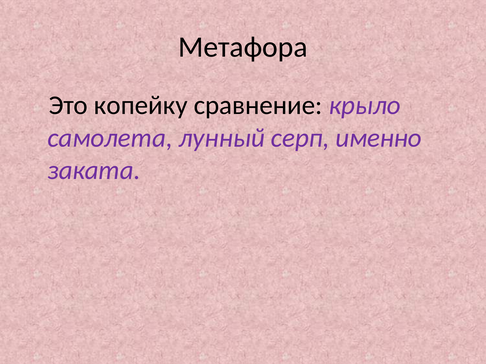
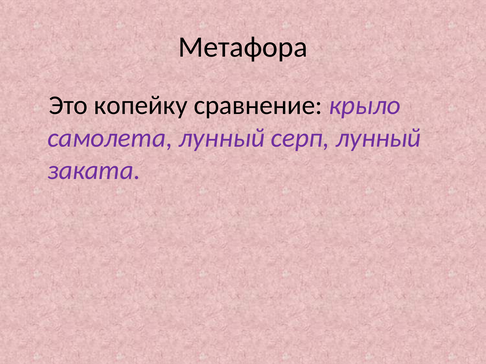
серп именно: именно -> лунный (378, 138)
